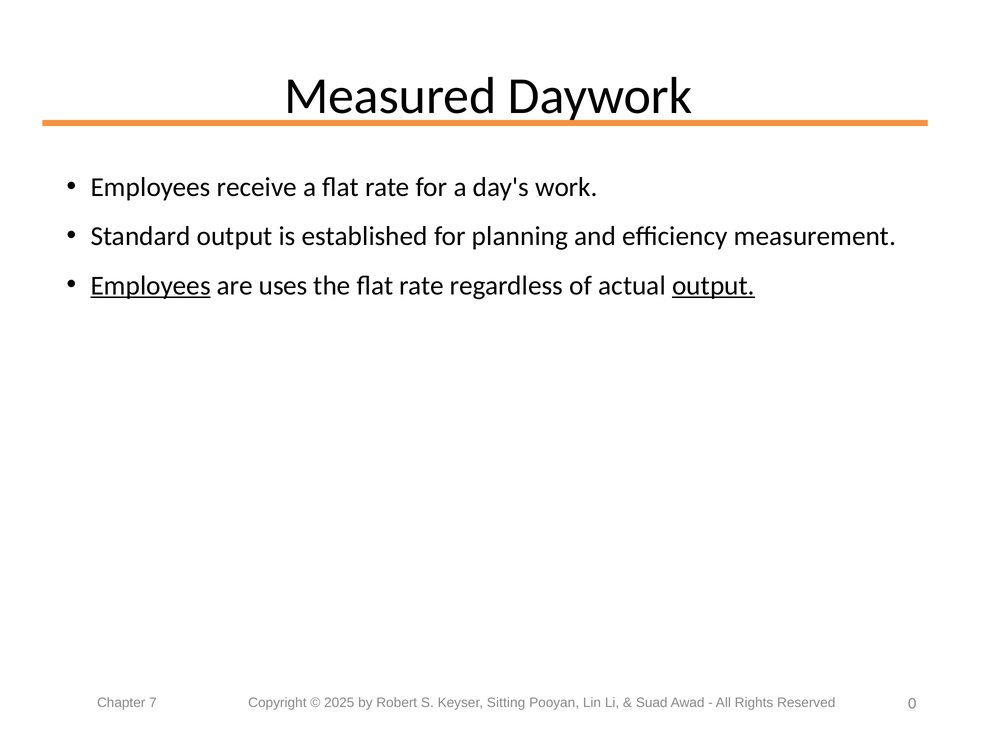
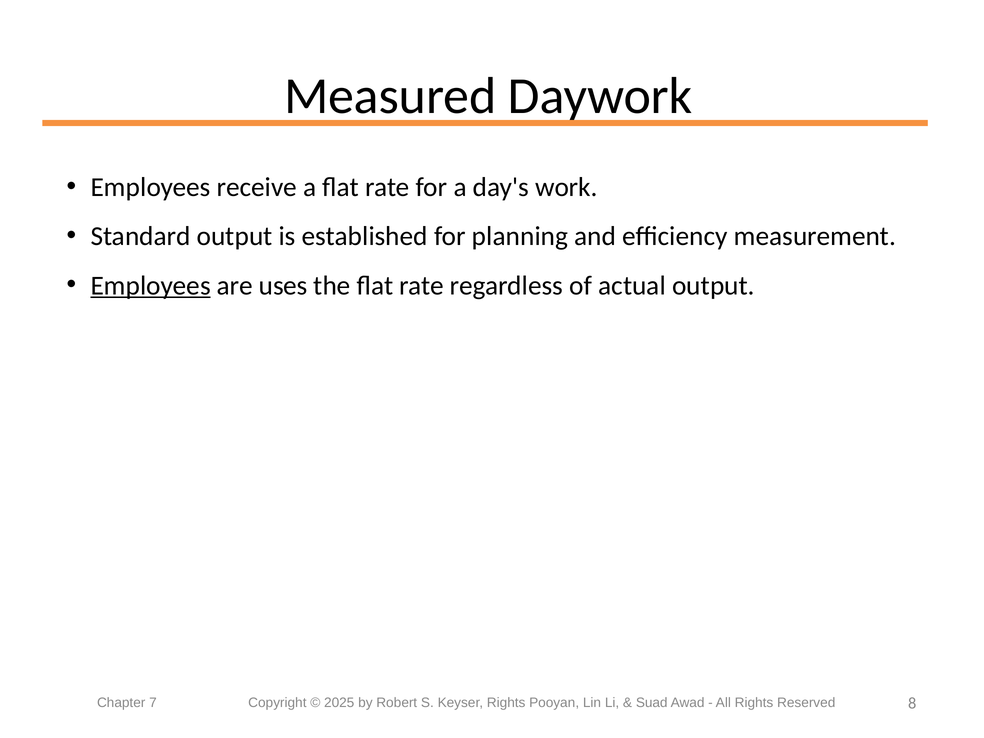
output underline: present -> none (713, 286)
Keyser Sitting: Sitting -> Rights (506, 703)
0: 0 -> 8 (912, 703)
